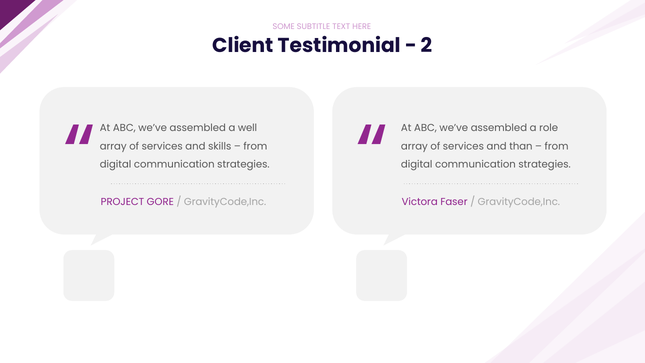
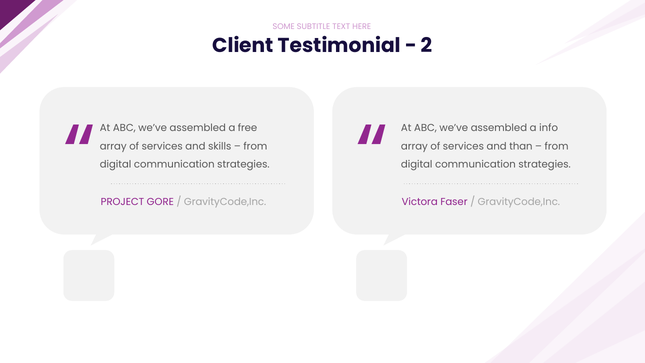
well: well -> free (247, 128)
role: role -> info (549, 128)
